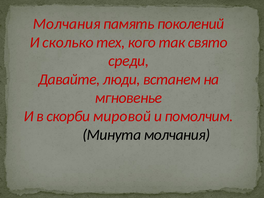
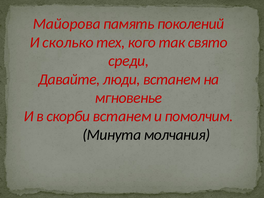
Молчания: Молчания -> Майорова (67, 24)
скорби мировой: мировой -> встанем (122, 116)
